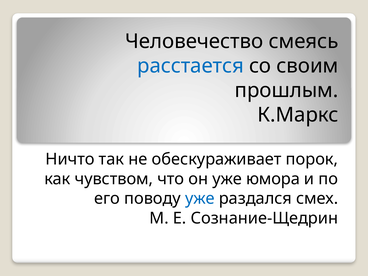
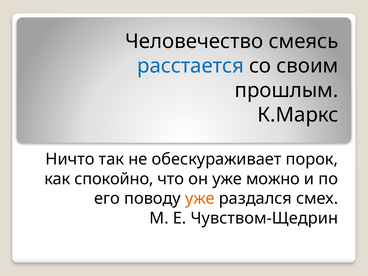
чувством: чувством -> спокойно (114, 179)
юмора: юмора -> можно (273, 179)
уже colour: blue -> orange (200, 199)
Сознание-Щедрин: Сознание-Щедрин -> Чувством-Щедрин (264, 218)
